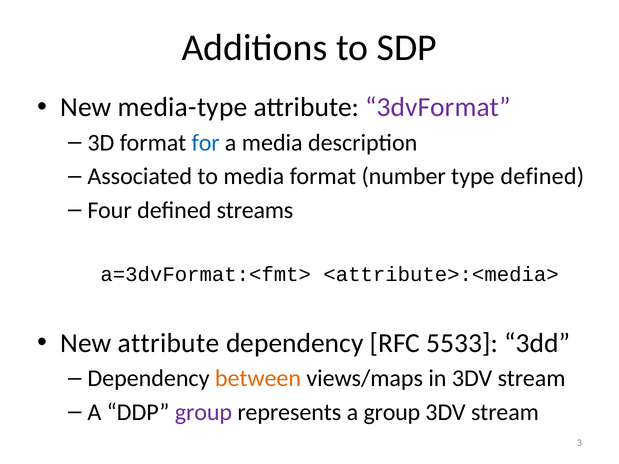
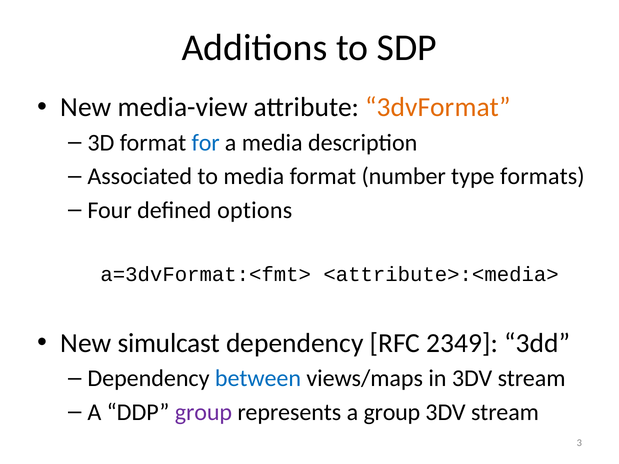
media-type: media-type -> media-view (183, 107)
3dvFormat colour: purple -> orange (438, 107)
type defined: defined -> formats (542, 177)
streams: streams -> options (255, 210)
New attribute: attribute -> simulcast (169, 343)
5533: 5533 -> 2349 (462, 343)
between colour: orange -> blue (258, 379)
